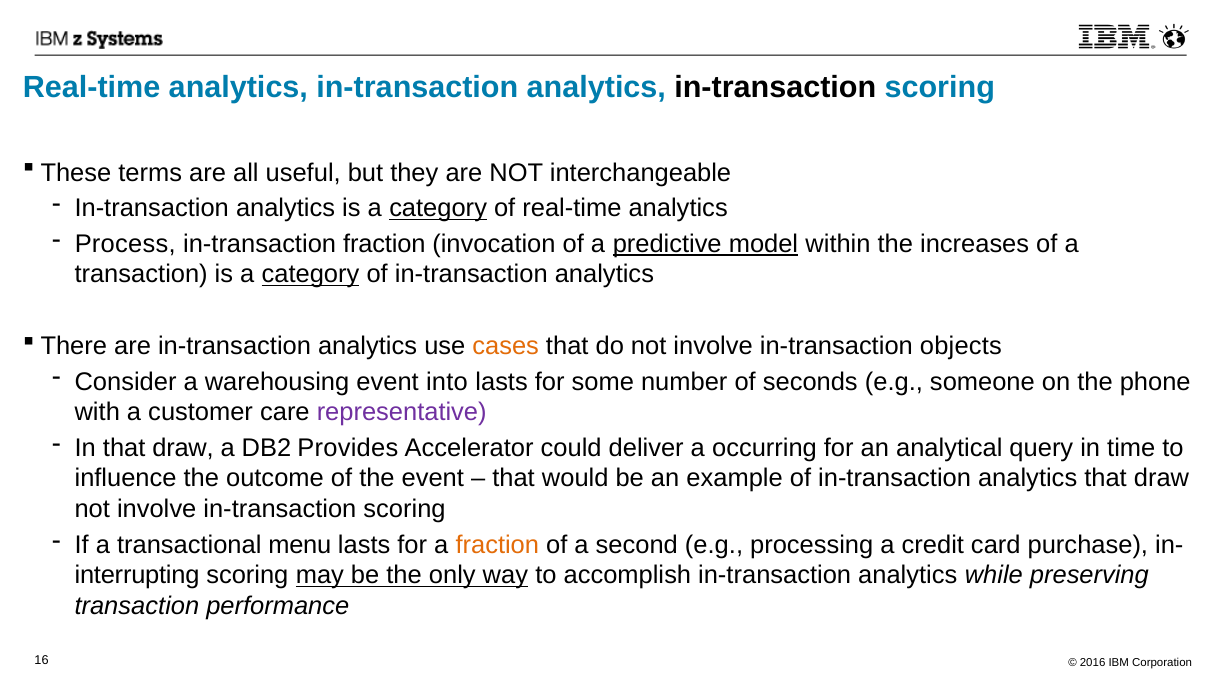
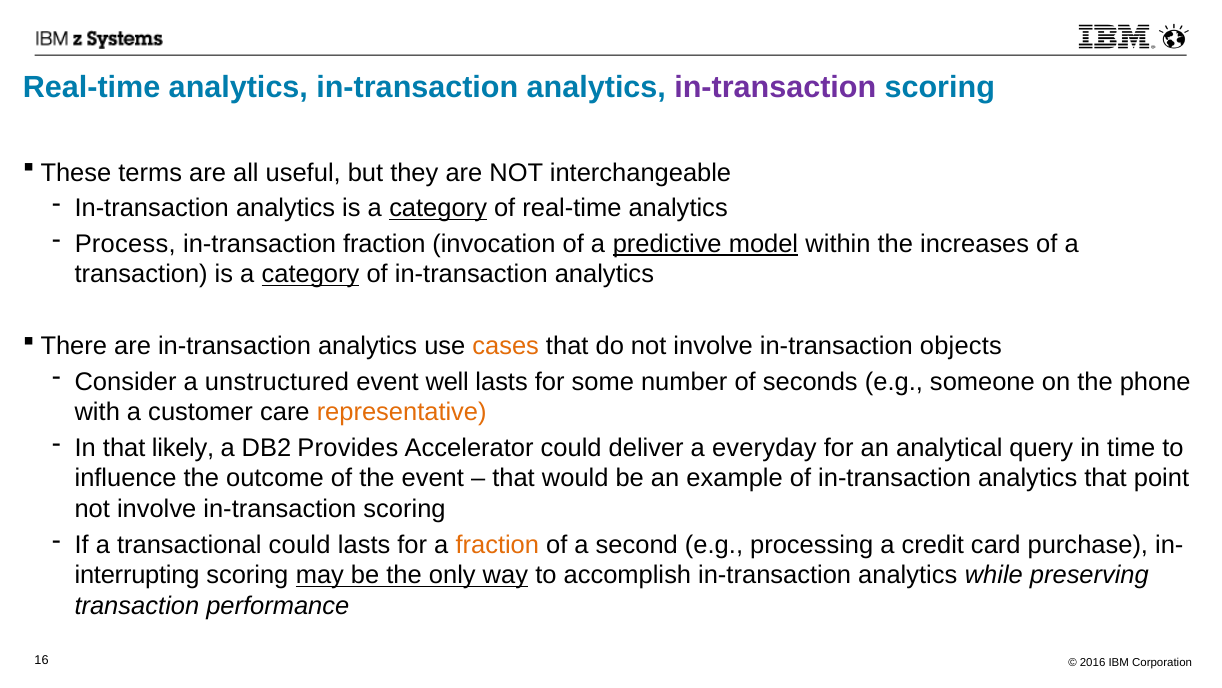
in-transaction colour: black -> purple (775, 87)
warehousing: warehousing -> unstructured (277, 381)
into: into -> well (447, 381)
representative colour: purple -> orange (402, 412)
In that draw: draw -> likely (183, 447)
occurring: occurring -> everyday (764, 447)
analytics that draw: draw -> point (1161, 478)
transactional menu: menu -> could (300, 544)
